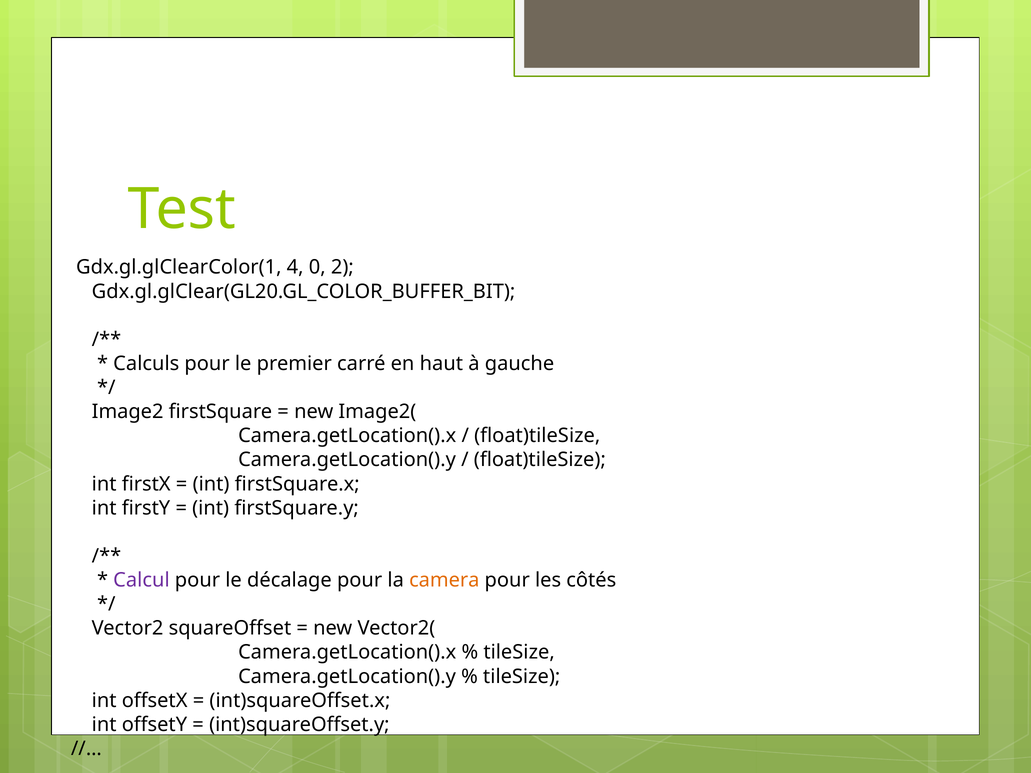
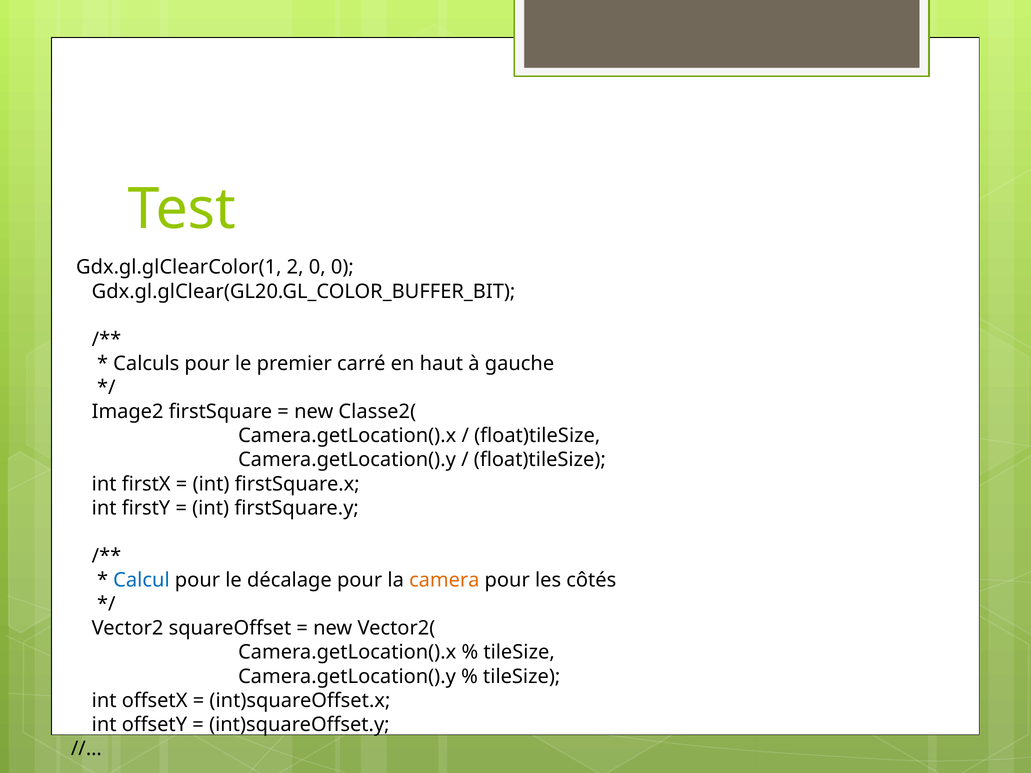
4: 4 -> 2 (295, 267)
0 2: 2 -> 0 (342, 267)
Image2(: Image2( -> Classe2( (377, 412)
Calcul colour: purple -> blue (141, 580)
